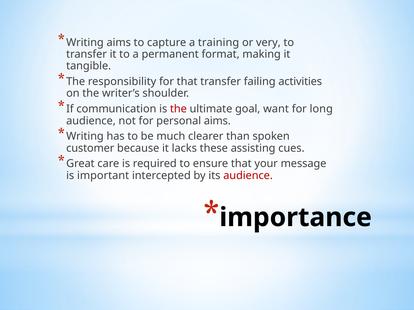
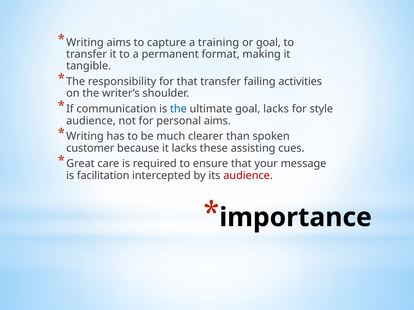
or very: very -> goal (268, 43)
the colour: red -> blue (178, 109)
goal want: want -> lacks (276, 109)
long: long -> style (321, 109)
important: important -> facilitation (103, 176)
